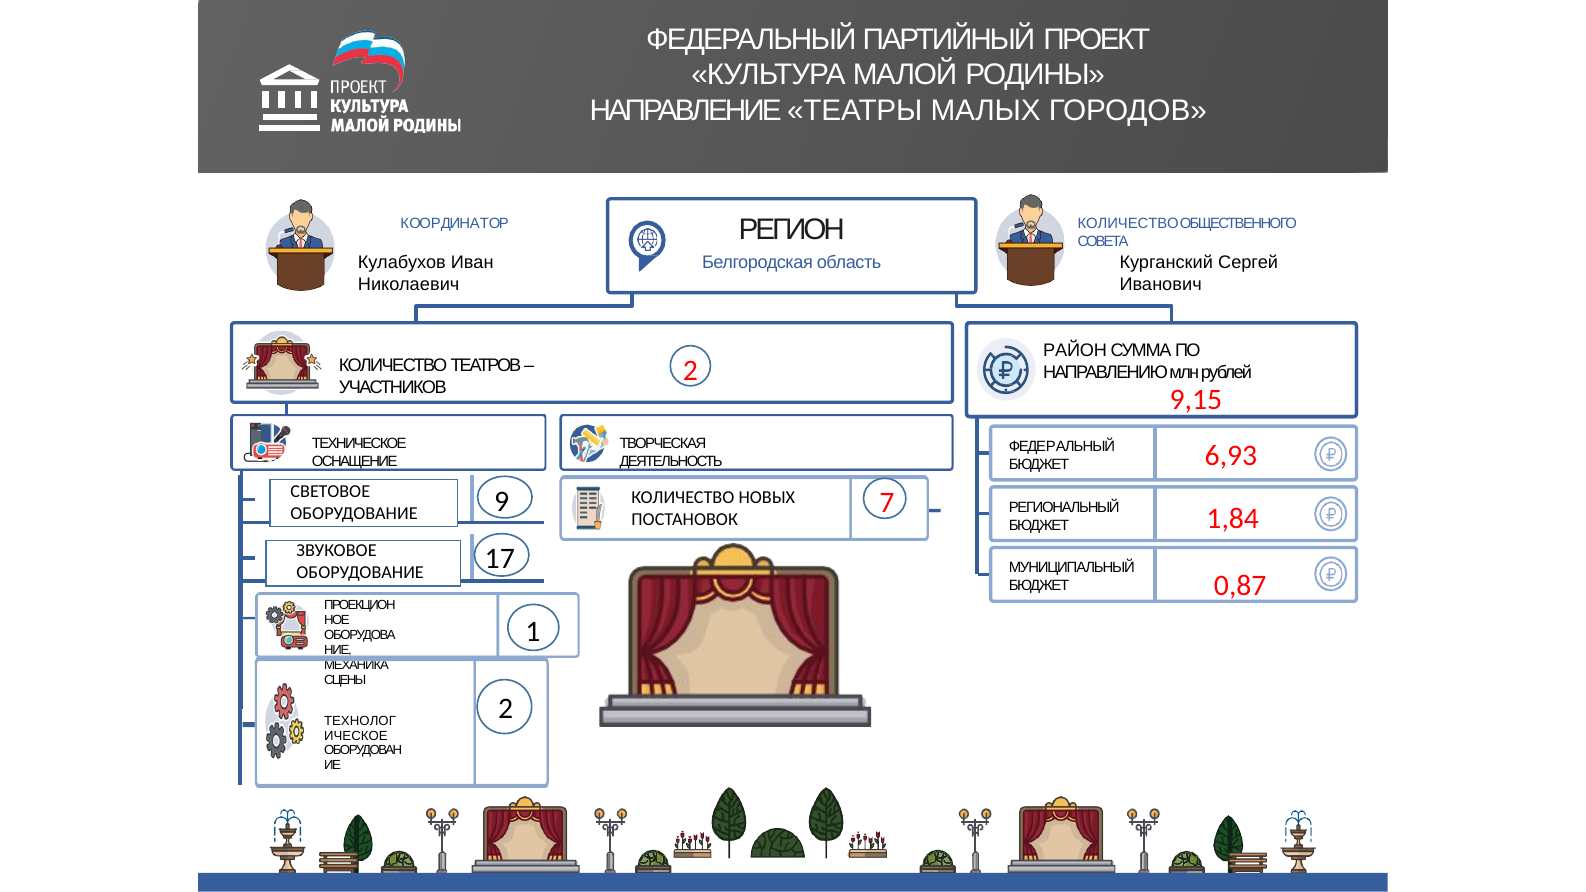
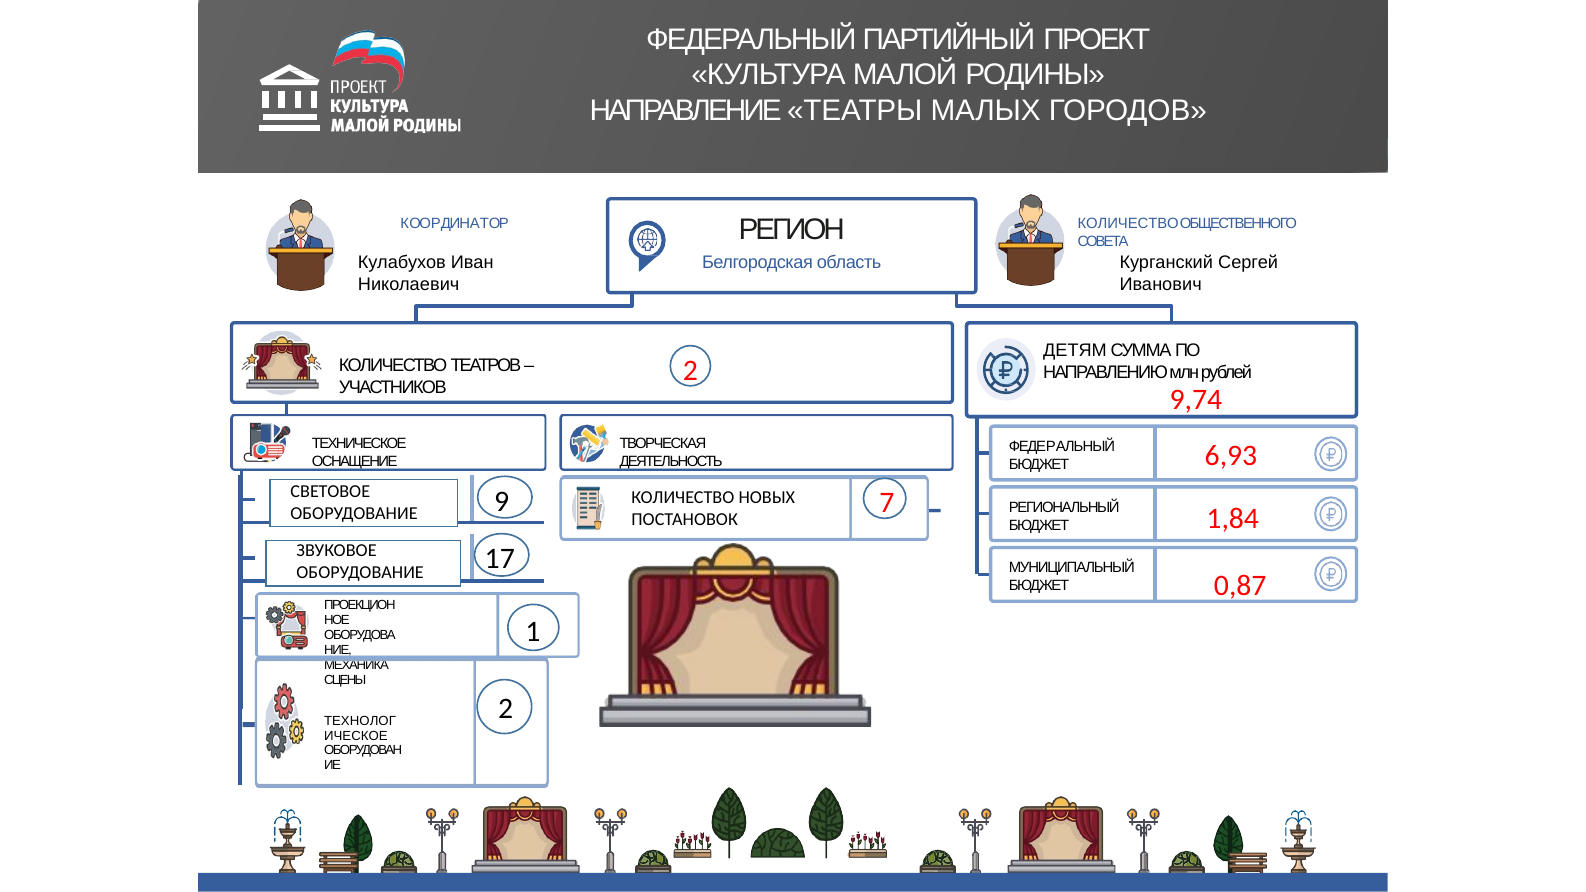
РАЙОН: РАЙОН -> ДЕТЯМ (1075, 351)
9,15: 9,15 -> 9,74 (1196, 399)
